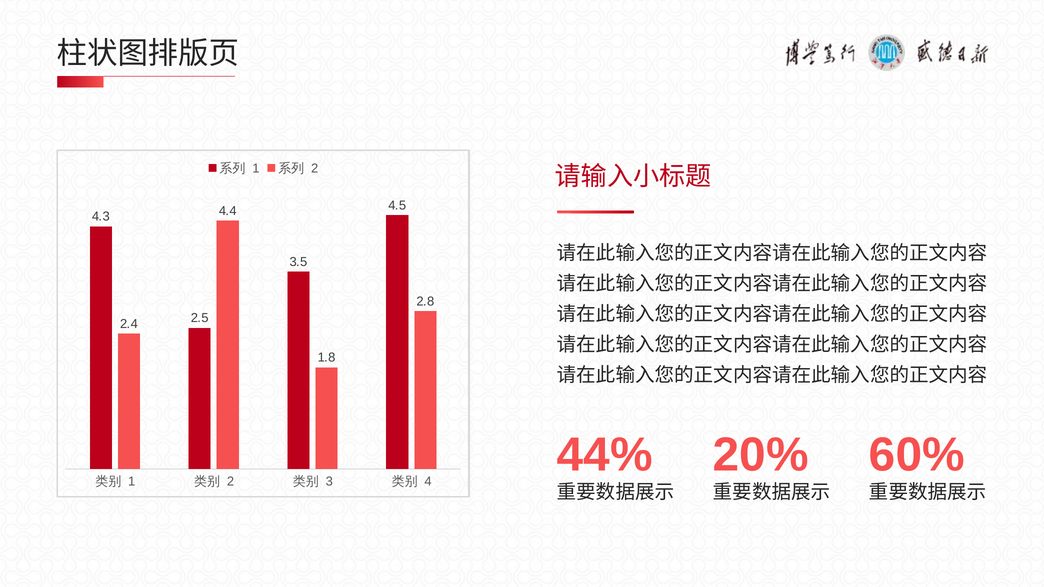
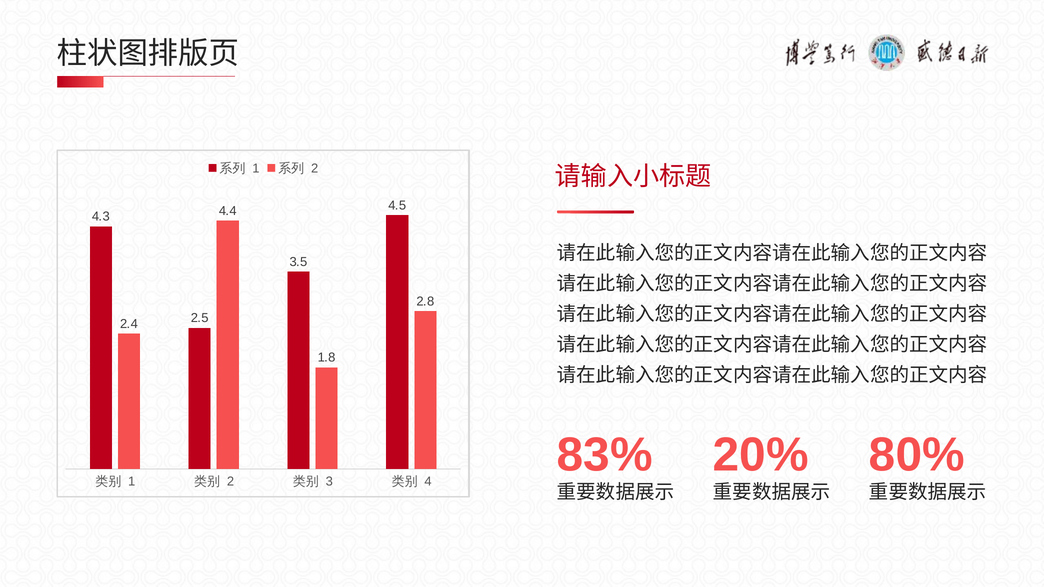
44%: 44% -> 83% (605, 455)
60%: 60% -> 80% (917, 455)
